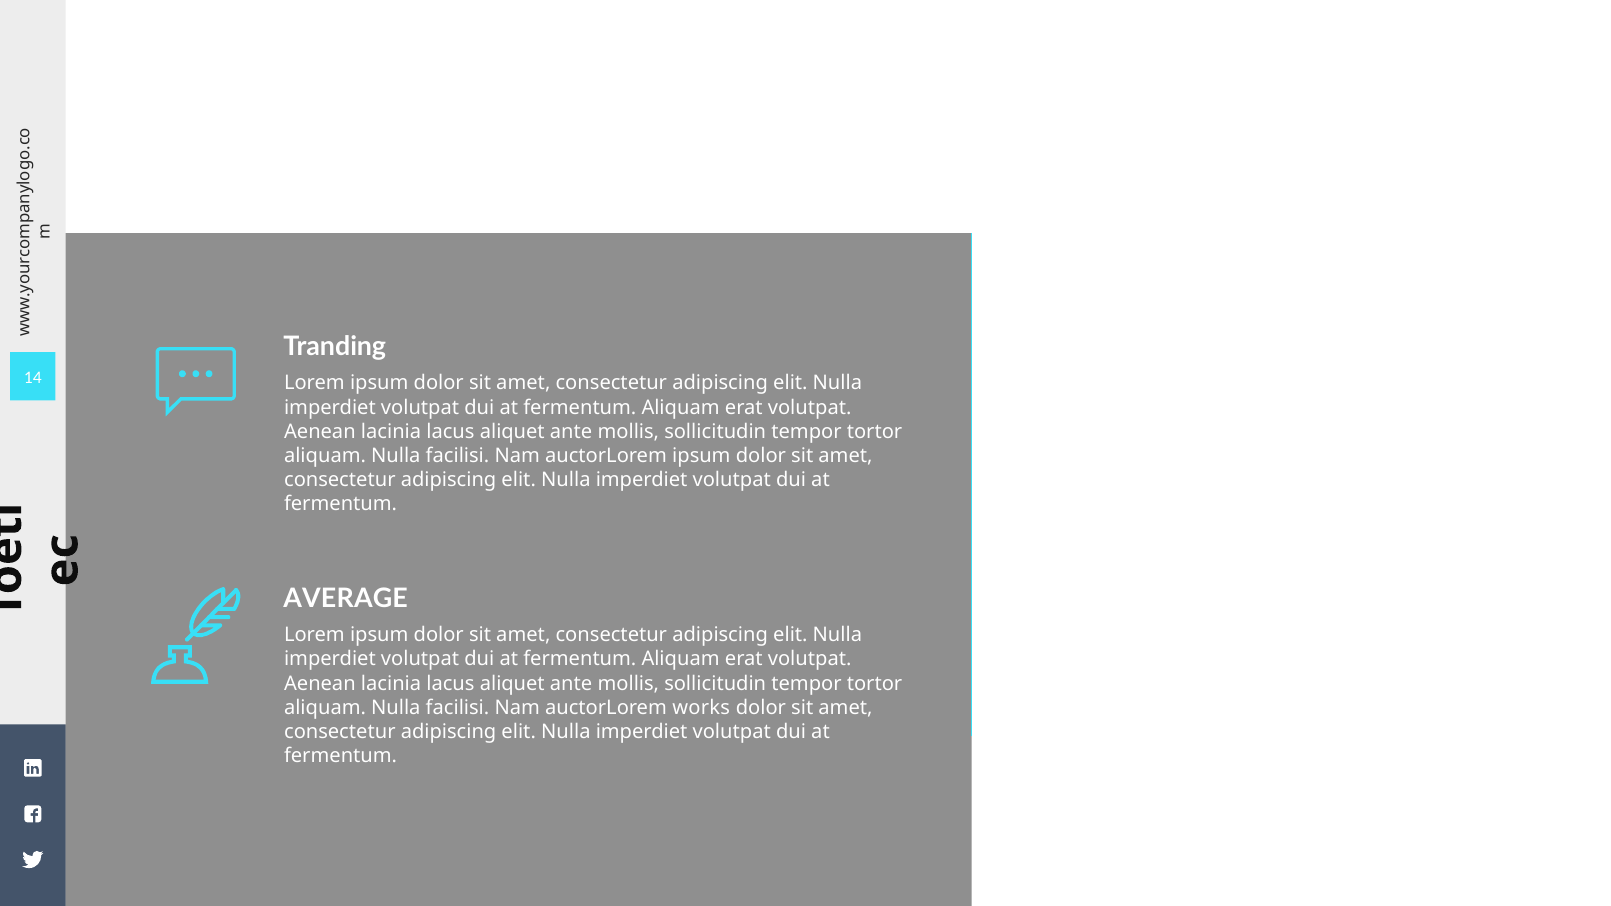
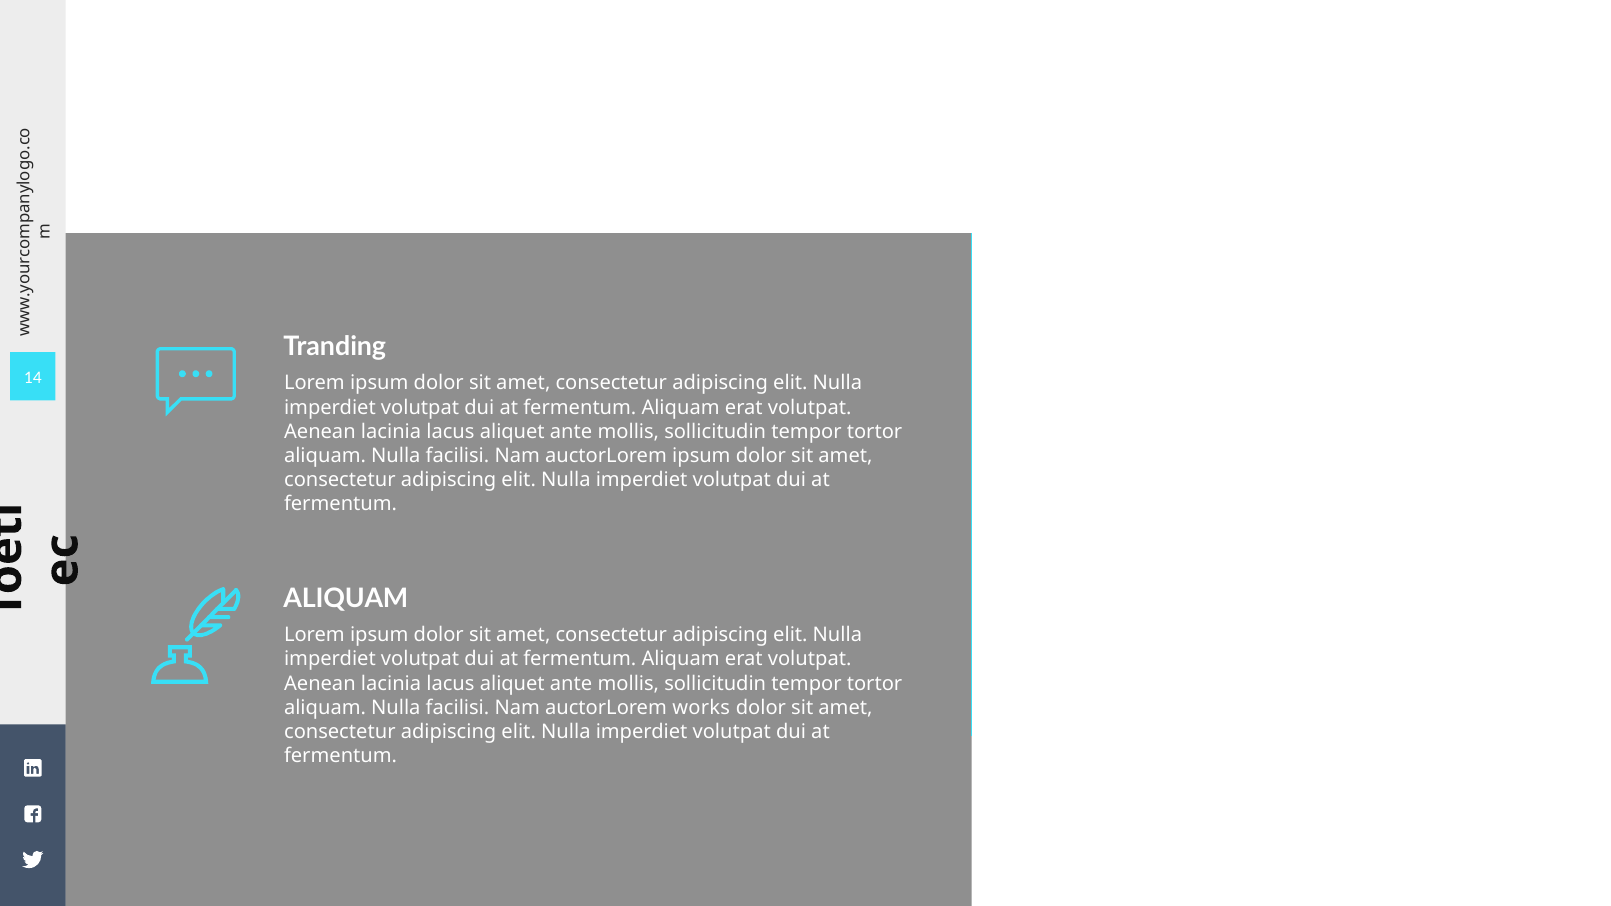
AVERAGE: AVERAGE -> ALIQUAM (346, 599)
